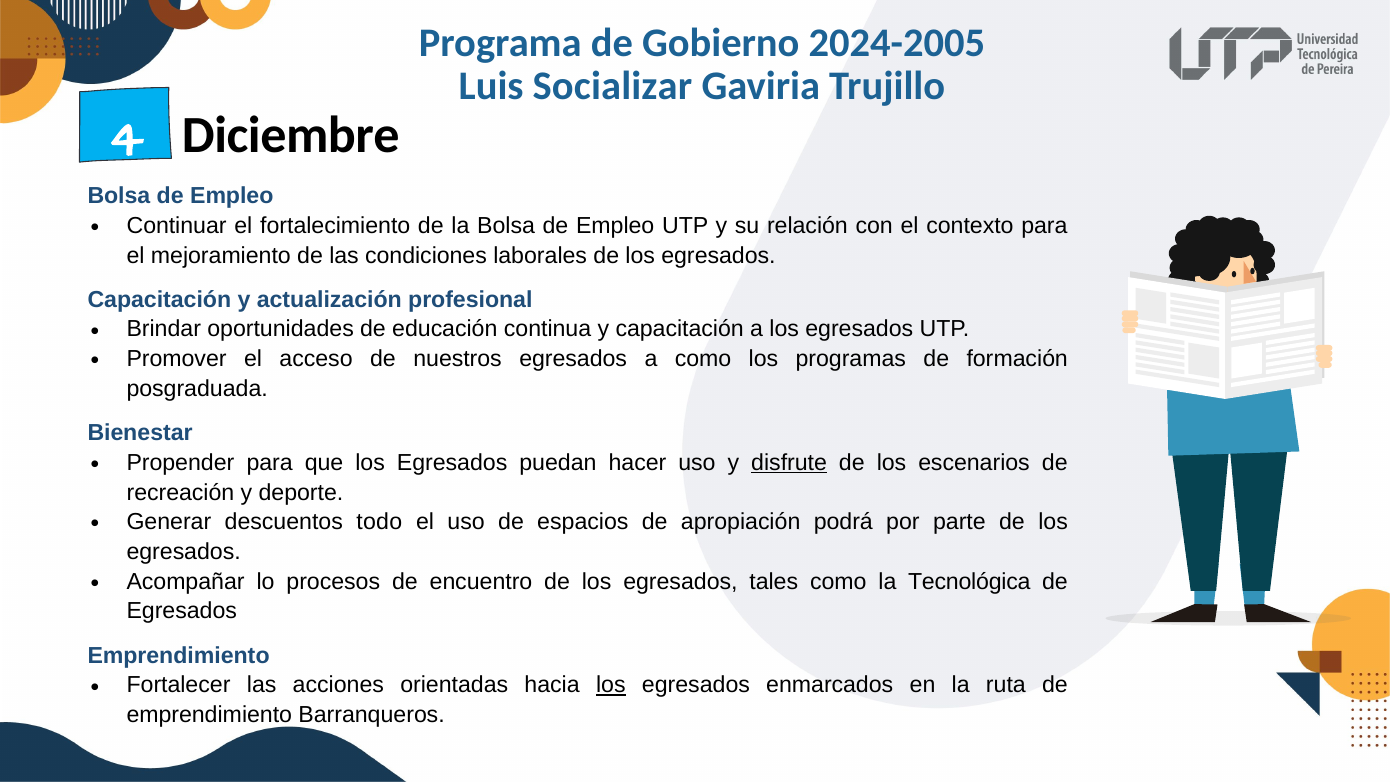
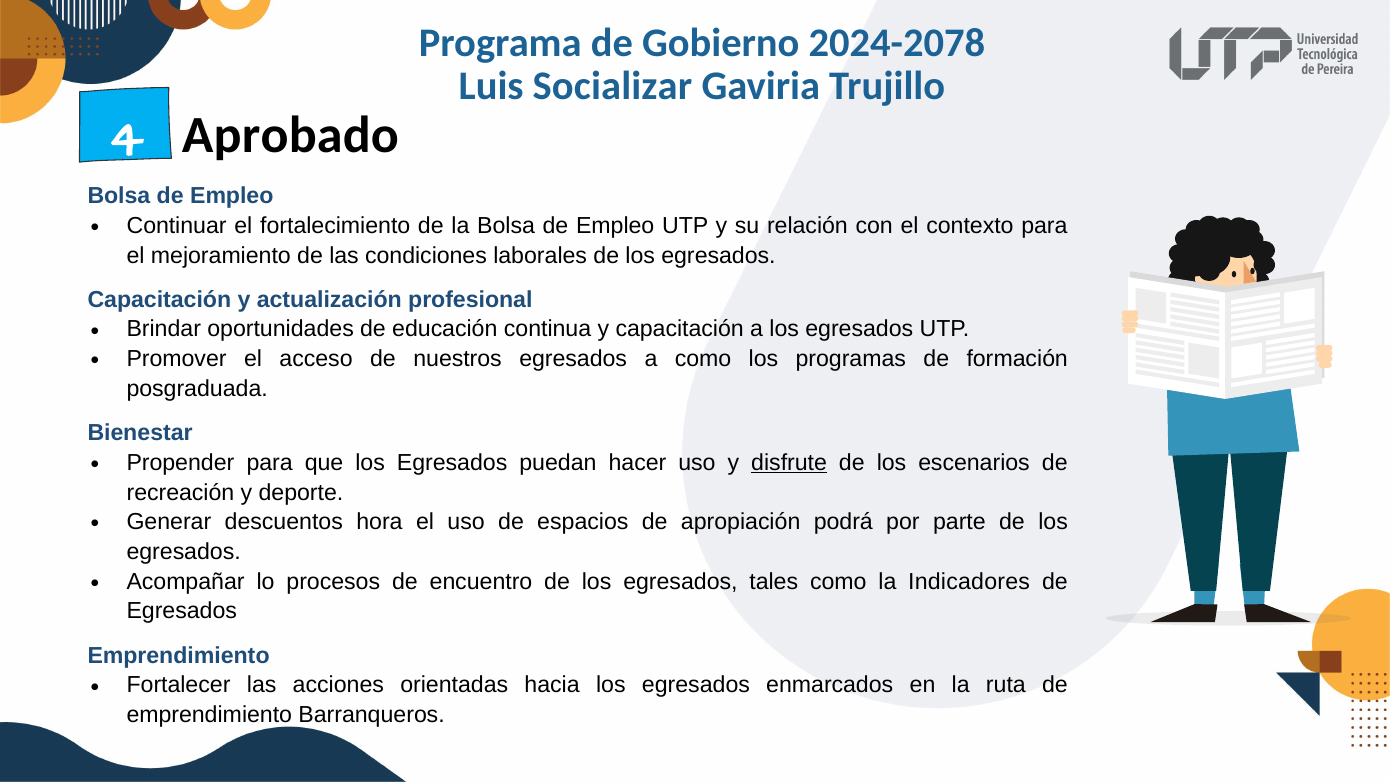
2024-2005: 2024-2005 -> 2024-2078 (897, 43)
Diciembre: Diciembre -> Aprobado (290, 135)
todo: todo -> hora (379, 522)
Tecnológica: Tecnológica -> Indicadores (969, 581)
los underline: present -> none (611, 685)
